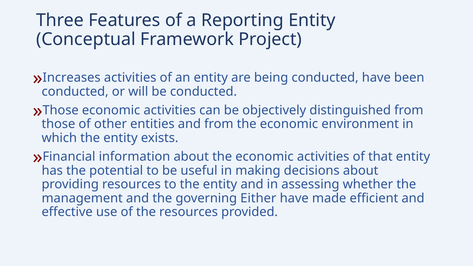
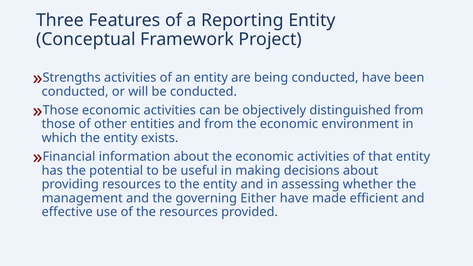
Increases: Increases -> Strengths (72, 78)
